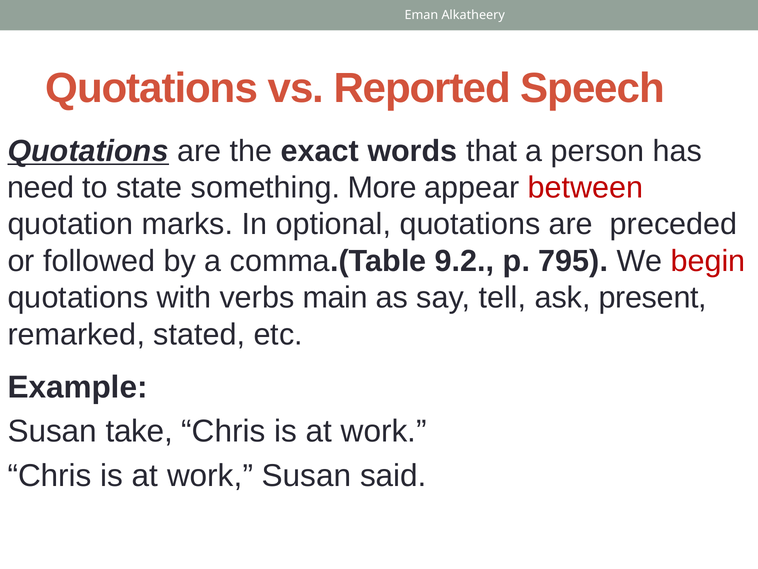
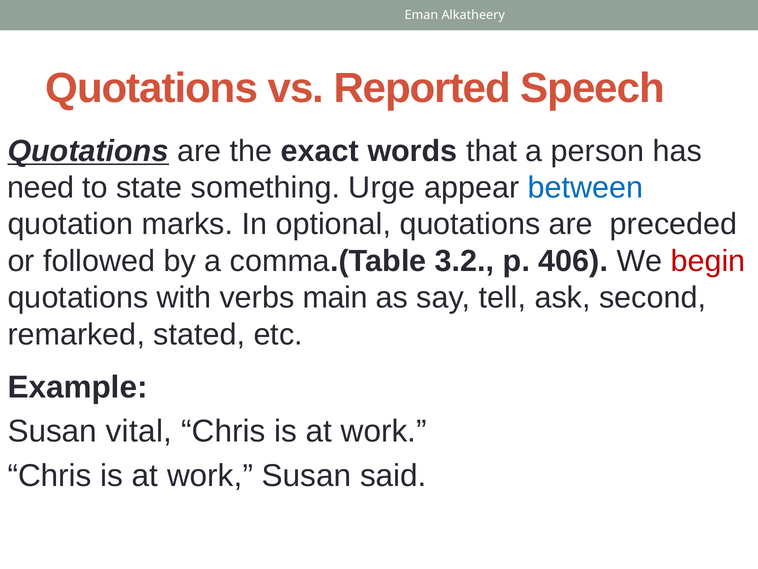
More: More -> Urge (382, 188)
between colour: red -> blue (586, 188)
9.2: 9.2 -> 3.2 (465, 261)
795: 795 -> 406 (573, 261)
present: present -> second (653, 298)
take: take -> vital (139, 431)
